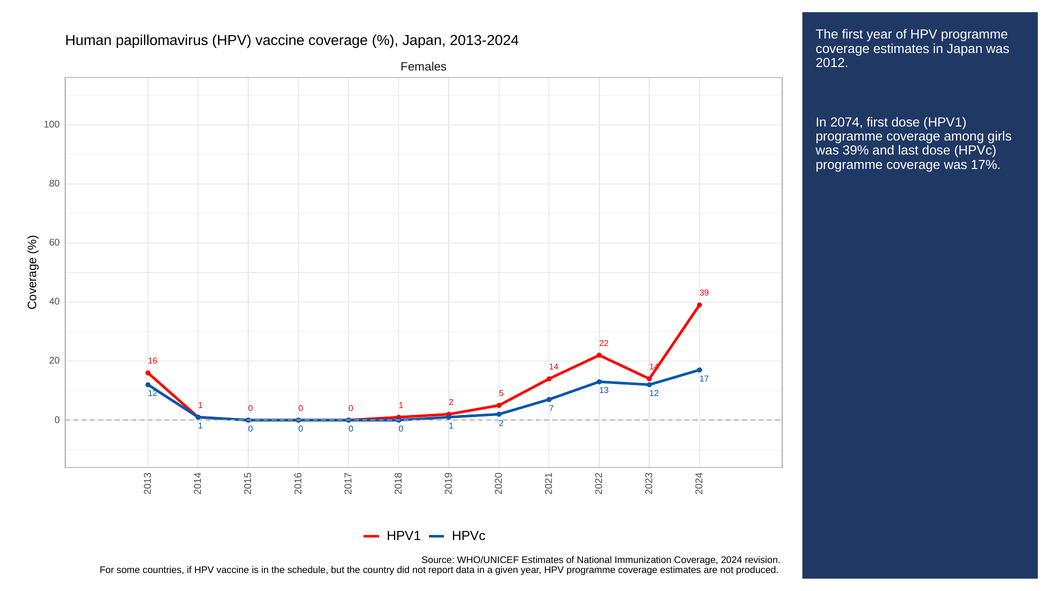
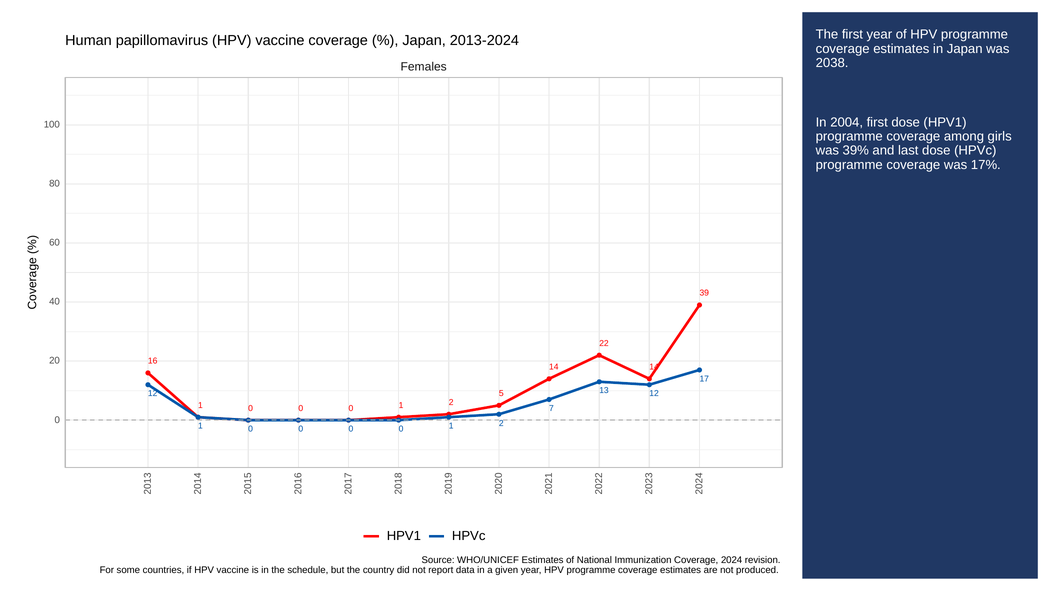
2012: 2012 -> 2038 (832, 63)
2074: 2074 -> 2004 (847, 122)
